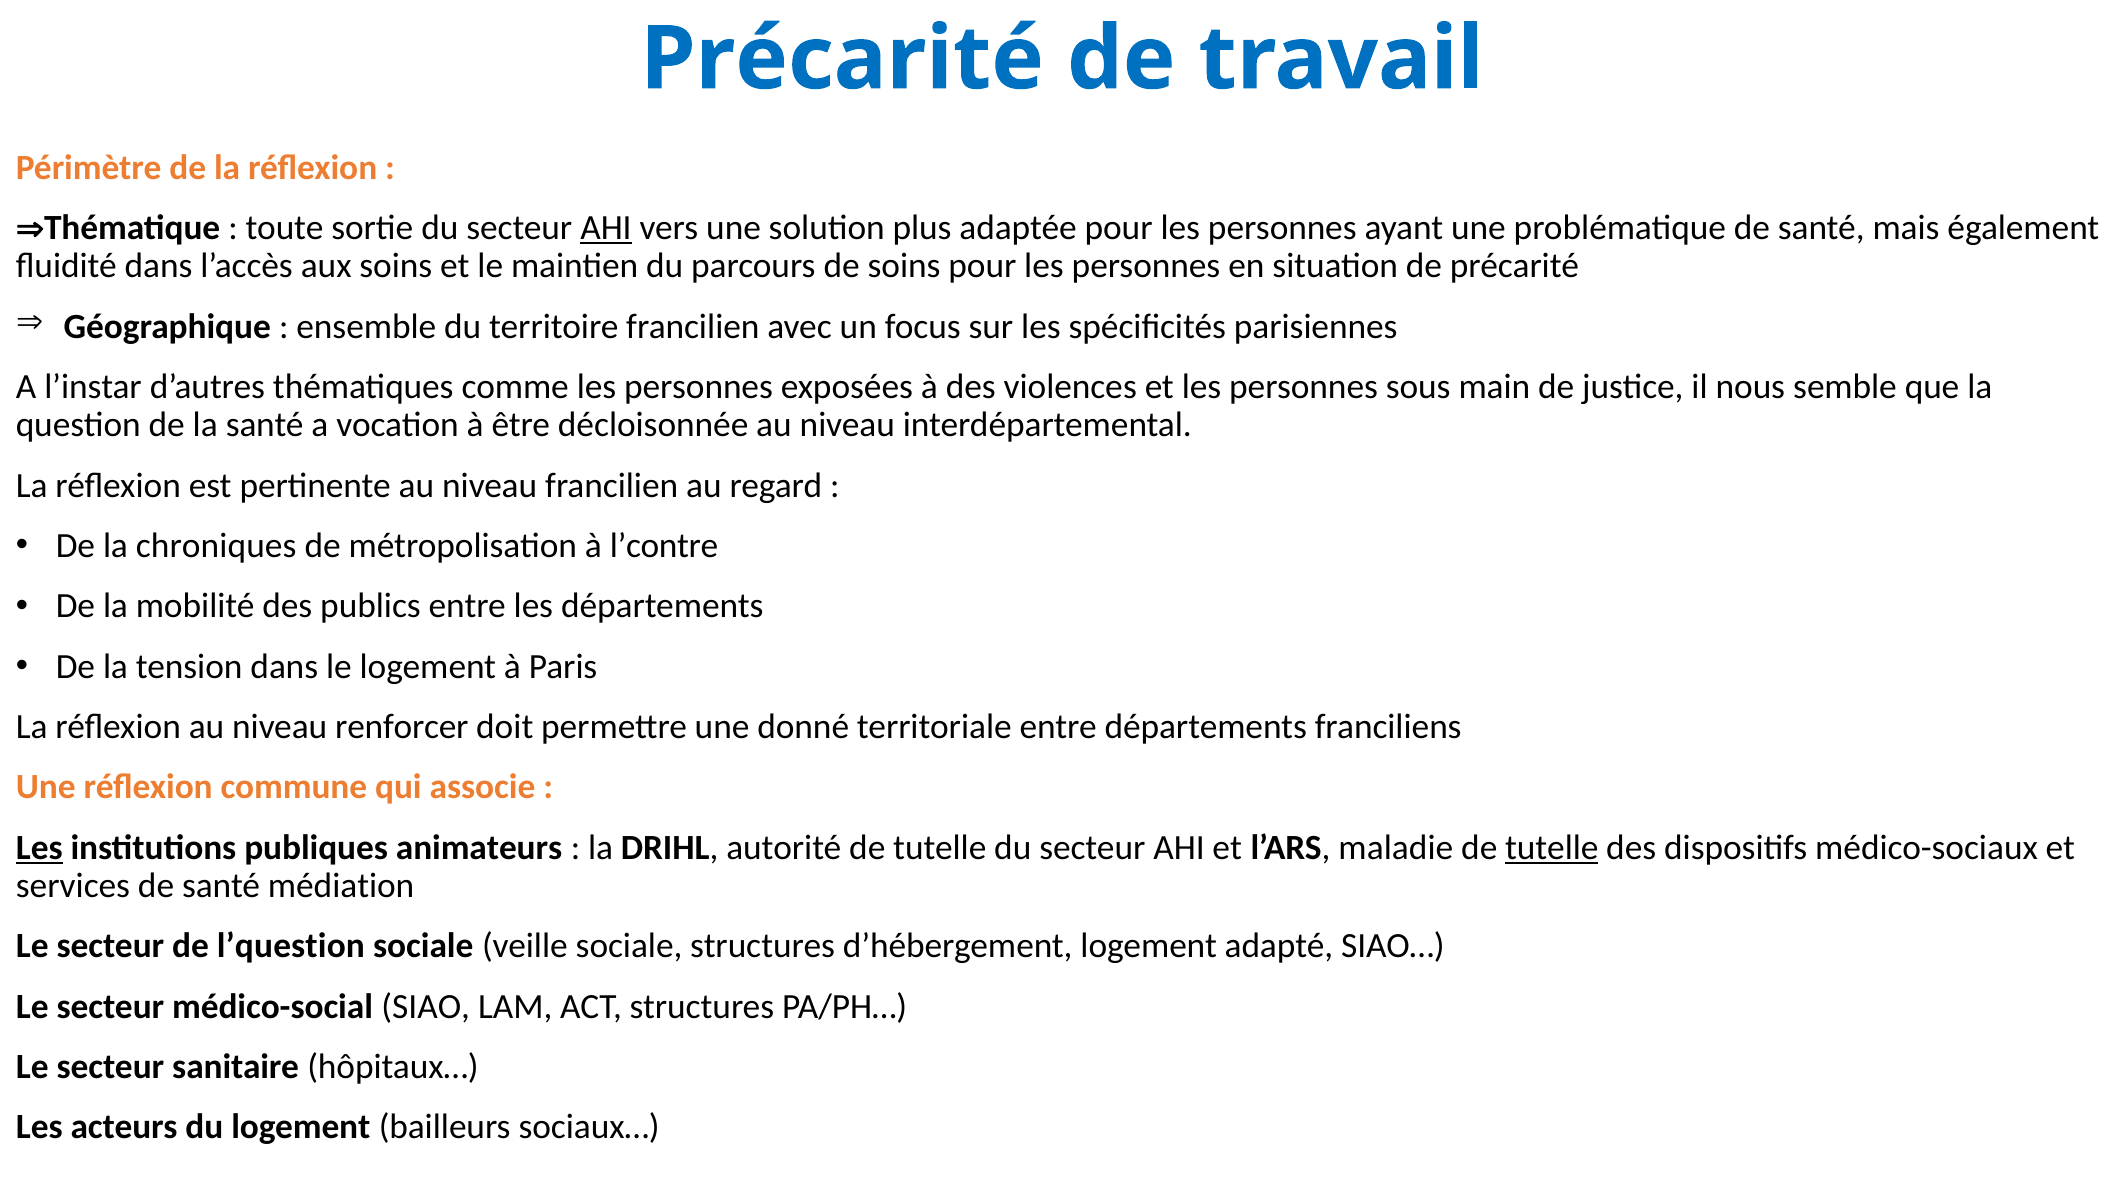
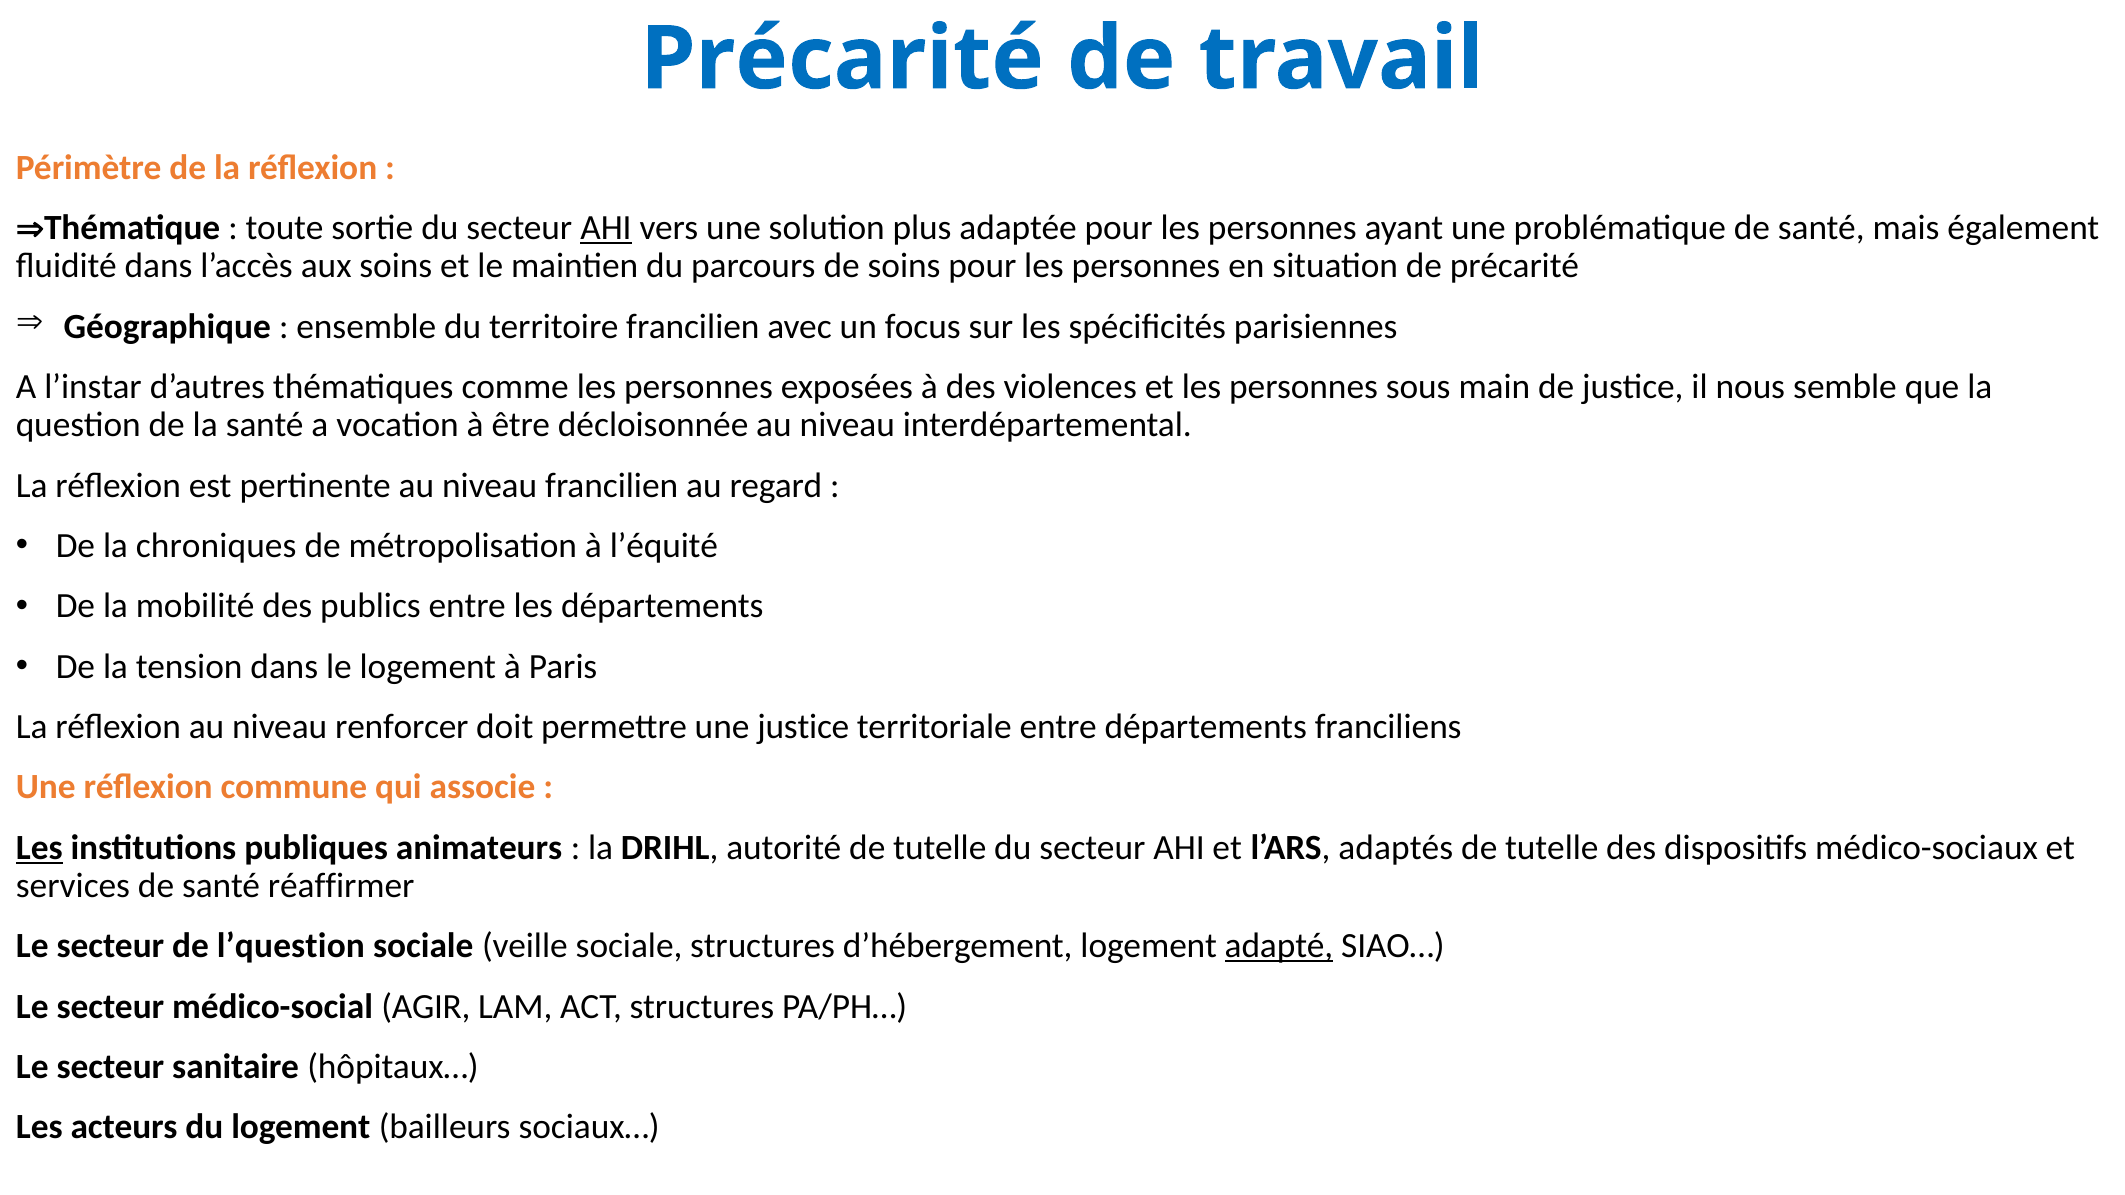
l’contre: l’contre -> l’équité (664, 546)
une donné: donné -> justice (803, 727)
maladie: maladie -> adaptés (1396, 848)
tutelle underline: present -> none (1552, 848)
médiation: médiation -> réaffirmer (341, 886)
adapté underline: none -> present (1279, 946)
SIAO: SIAO -> AGIR (426, 1007)
